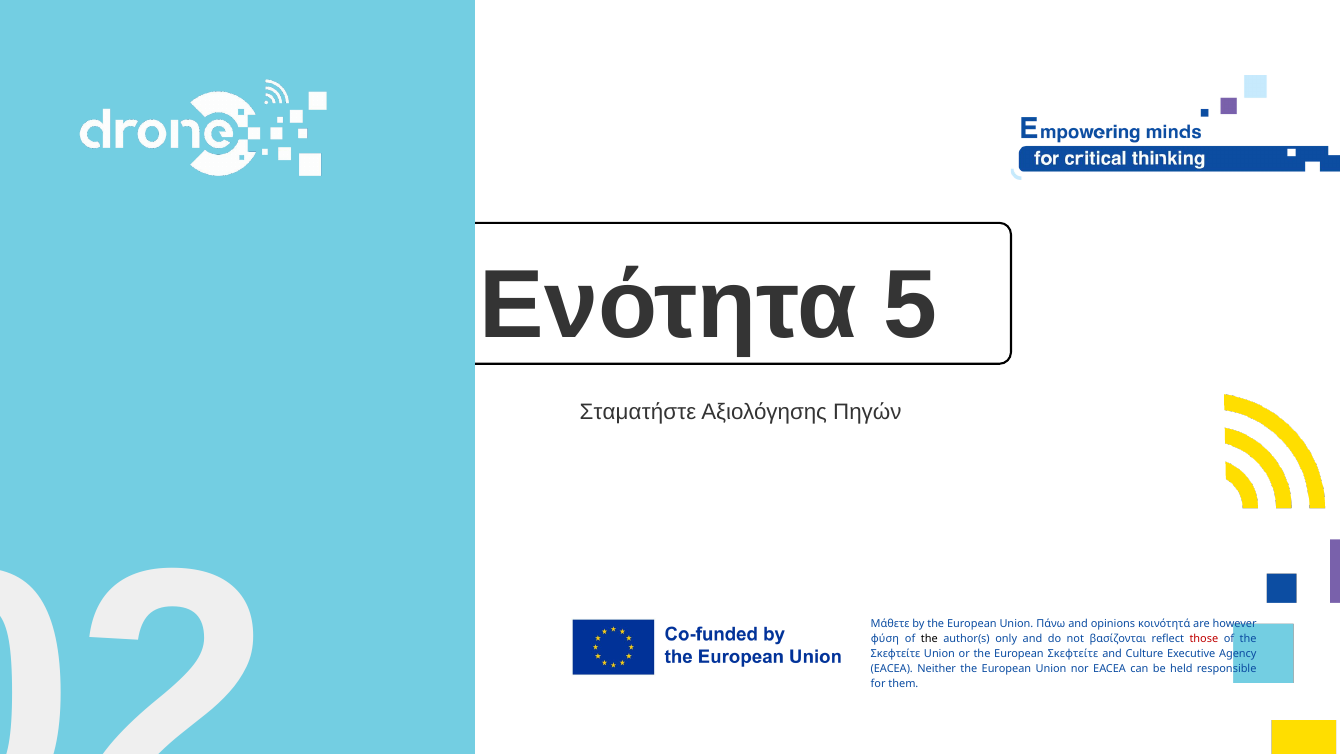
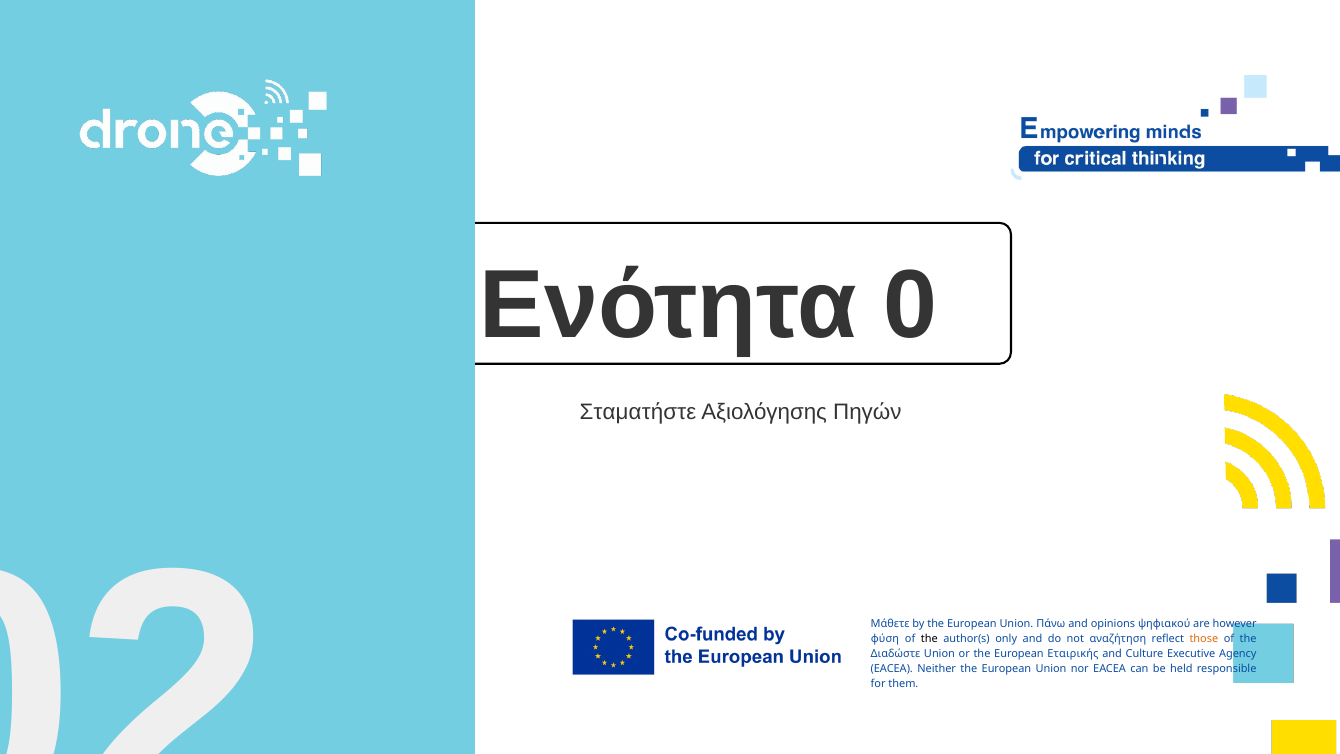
5: 5 -> 0 (910, 305)
κοινότητά: κοινότητά -> ψηφιακού (1164, 624)
βασίζονται: βασίζονται -> αναζήτηση (1118, 639)
those colour: red -> orange (1204, 639)
Σκεφτείτε: Σκεφτείτε -> Διαδώστε (896, 654)
European Σκεφτείτε: Σκεφτείτε -> Εταιρικής (1073, 654)
